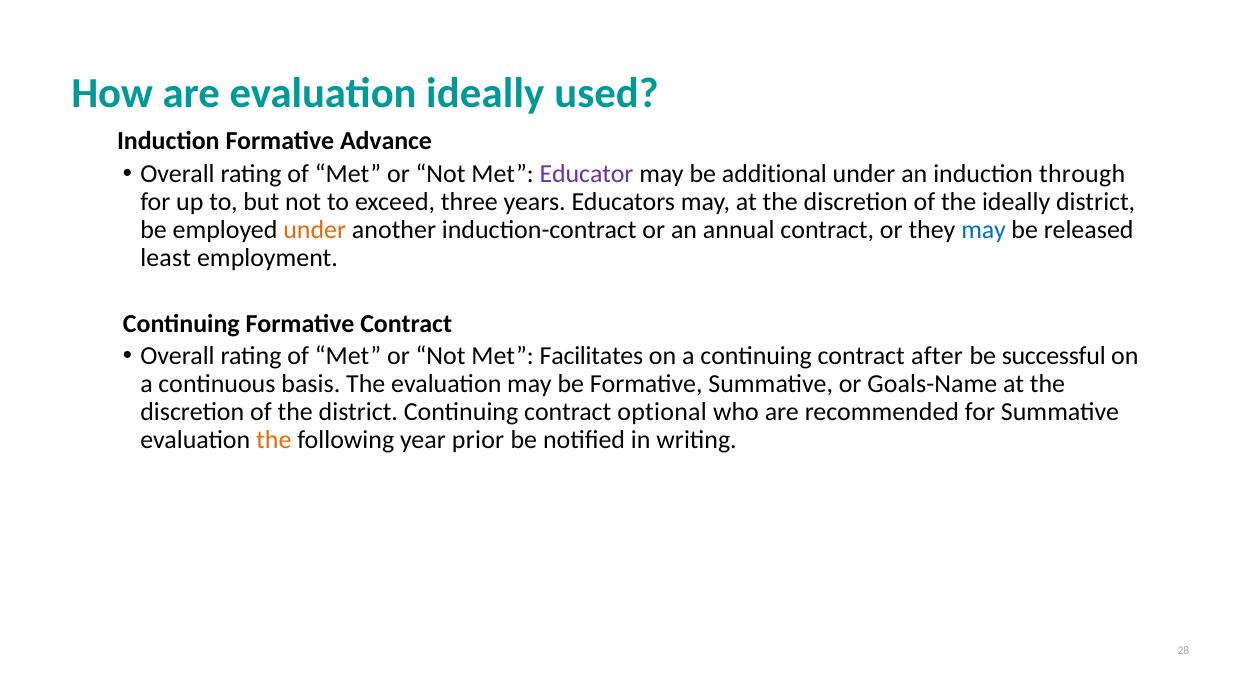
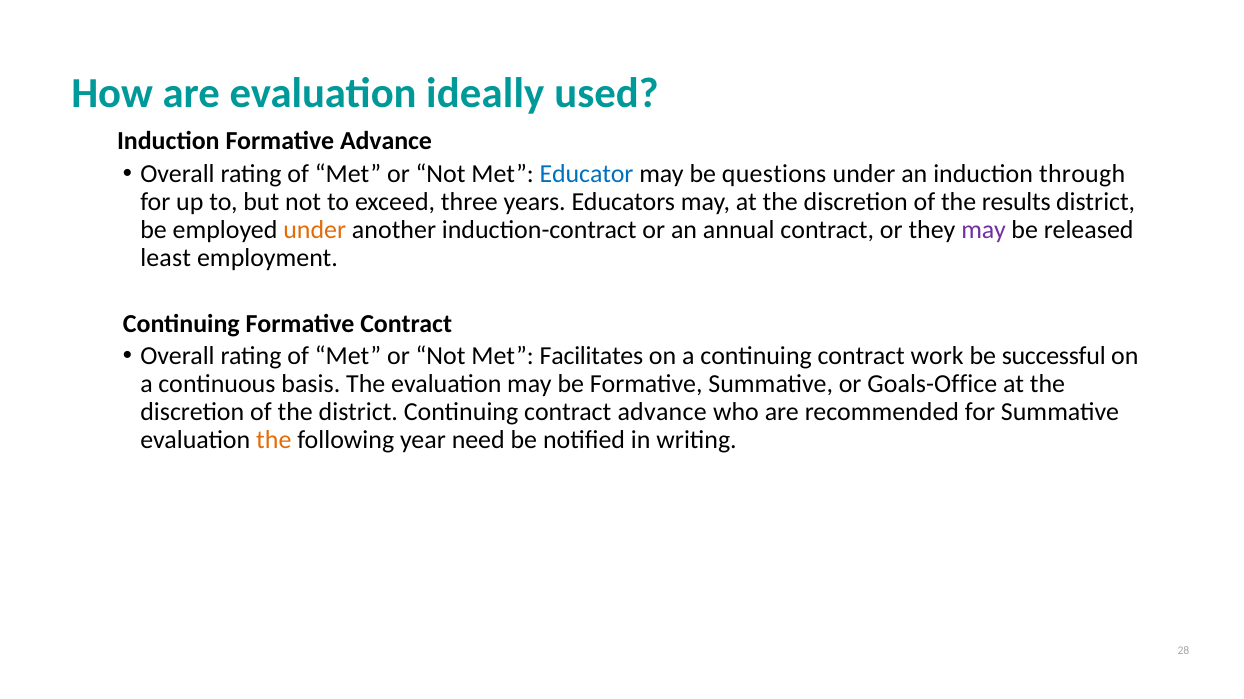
Educator colour: purple -> blue (587, 174)
additional: additional -> questions (774, 174)
the ideally: ideally -> results (1016, 202)
may colour: blue -> purple (984, 230)
after: after -> work (937, 357)
Goals-Name: Goals-Name -> Goals-Office (932, 385)
contract optional: optional -> advance (662, 413)
prior: prior -> need (478, 441)
